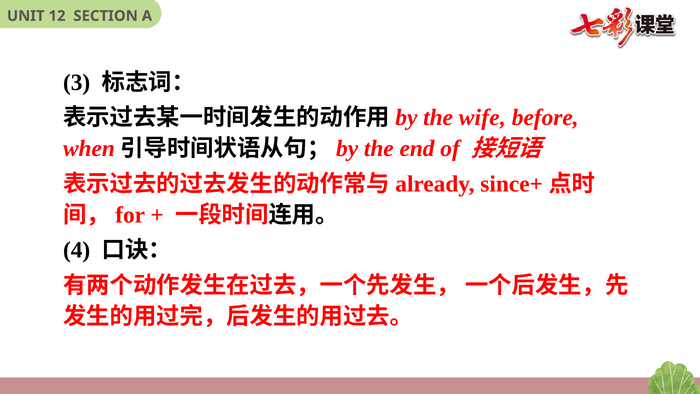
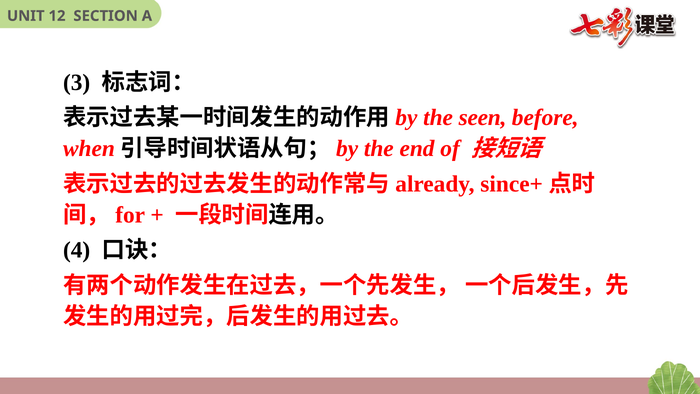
wife: wife -> seen (483, 118)
